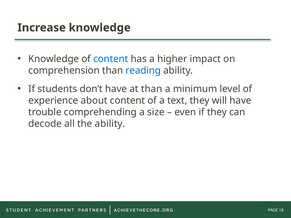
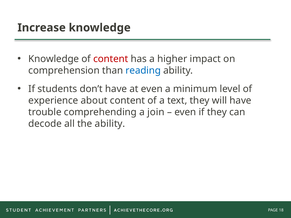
content colour: blue -> red (111, 59)
at than: than -> even (152, 89)
size: size -> join (156, 112)
